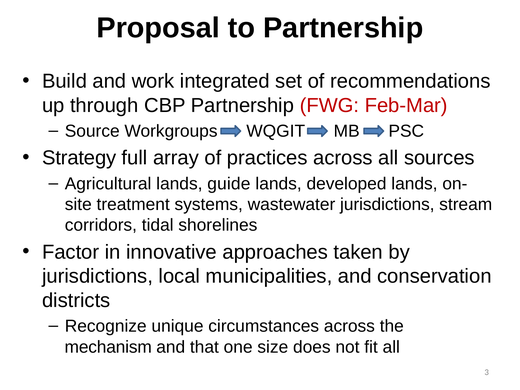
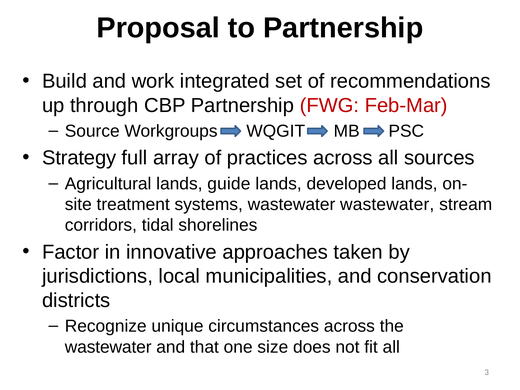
wastewater jurisdictions: jurisdictions -> wastewater (387, 204)
mechanism: mechanism -> wastewater (108, 347)
